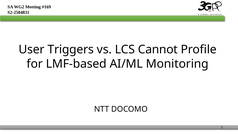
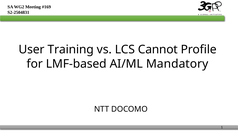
Triggers: Triggers -> Training (71, 50)
Monitoring: Monitoring -> Mandatory (177, 64)
